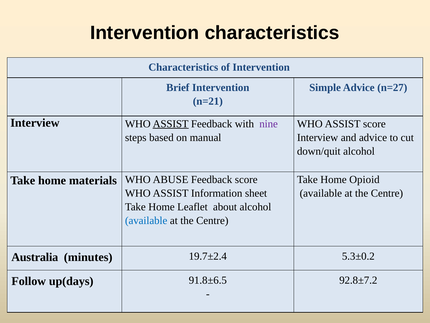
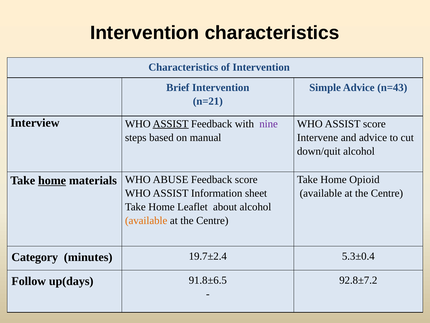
n=27: n=27 -> n=43 (392, 88)
Interview: Interview -> Intervene (318, 137)
home underline: none -> present (52, 180)
available colour: blue -> orange (146, 220)
Australia: Australia -> Category (35, 257)
5.3±0.2: 5.3±0.2 -> 5.3±0.4 (358, 256)
